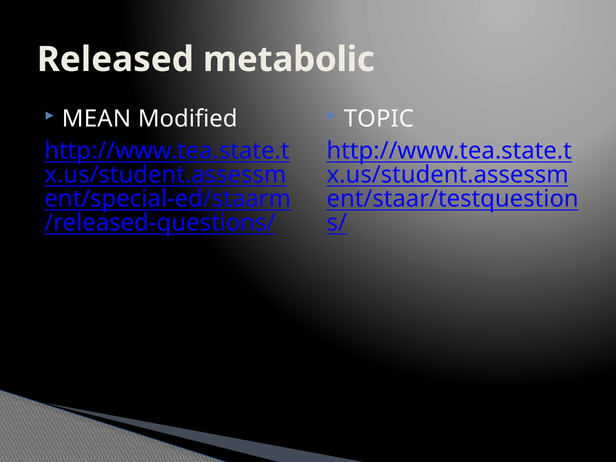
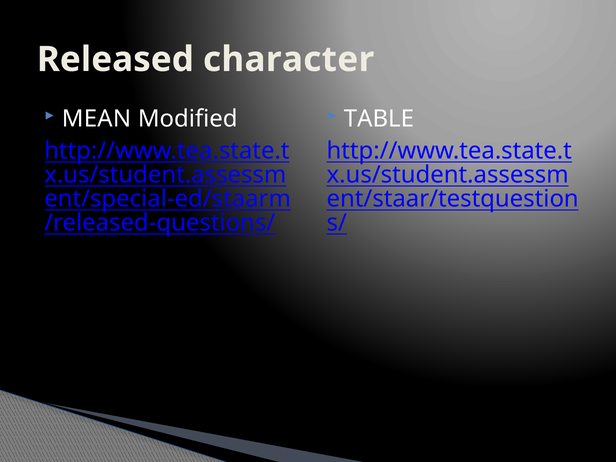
metabolic: metabolic -> character (289, 59)
TOPIC: TOPIC -> TABLE (379, 119)
